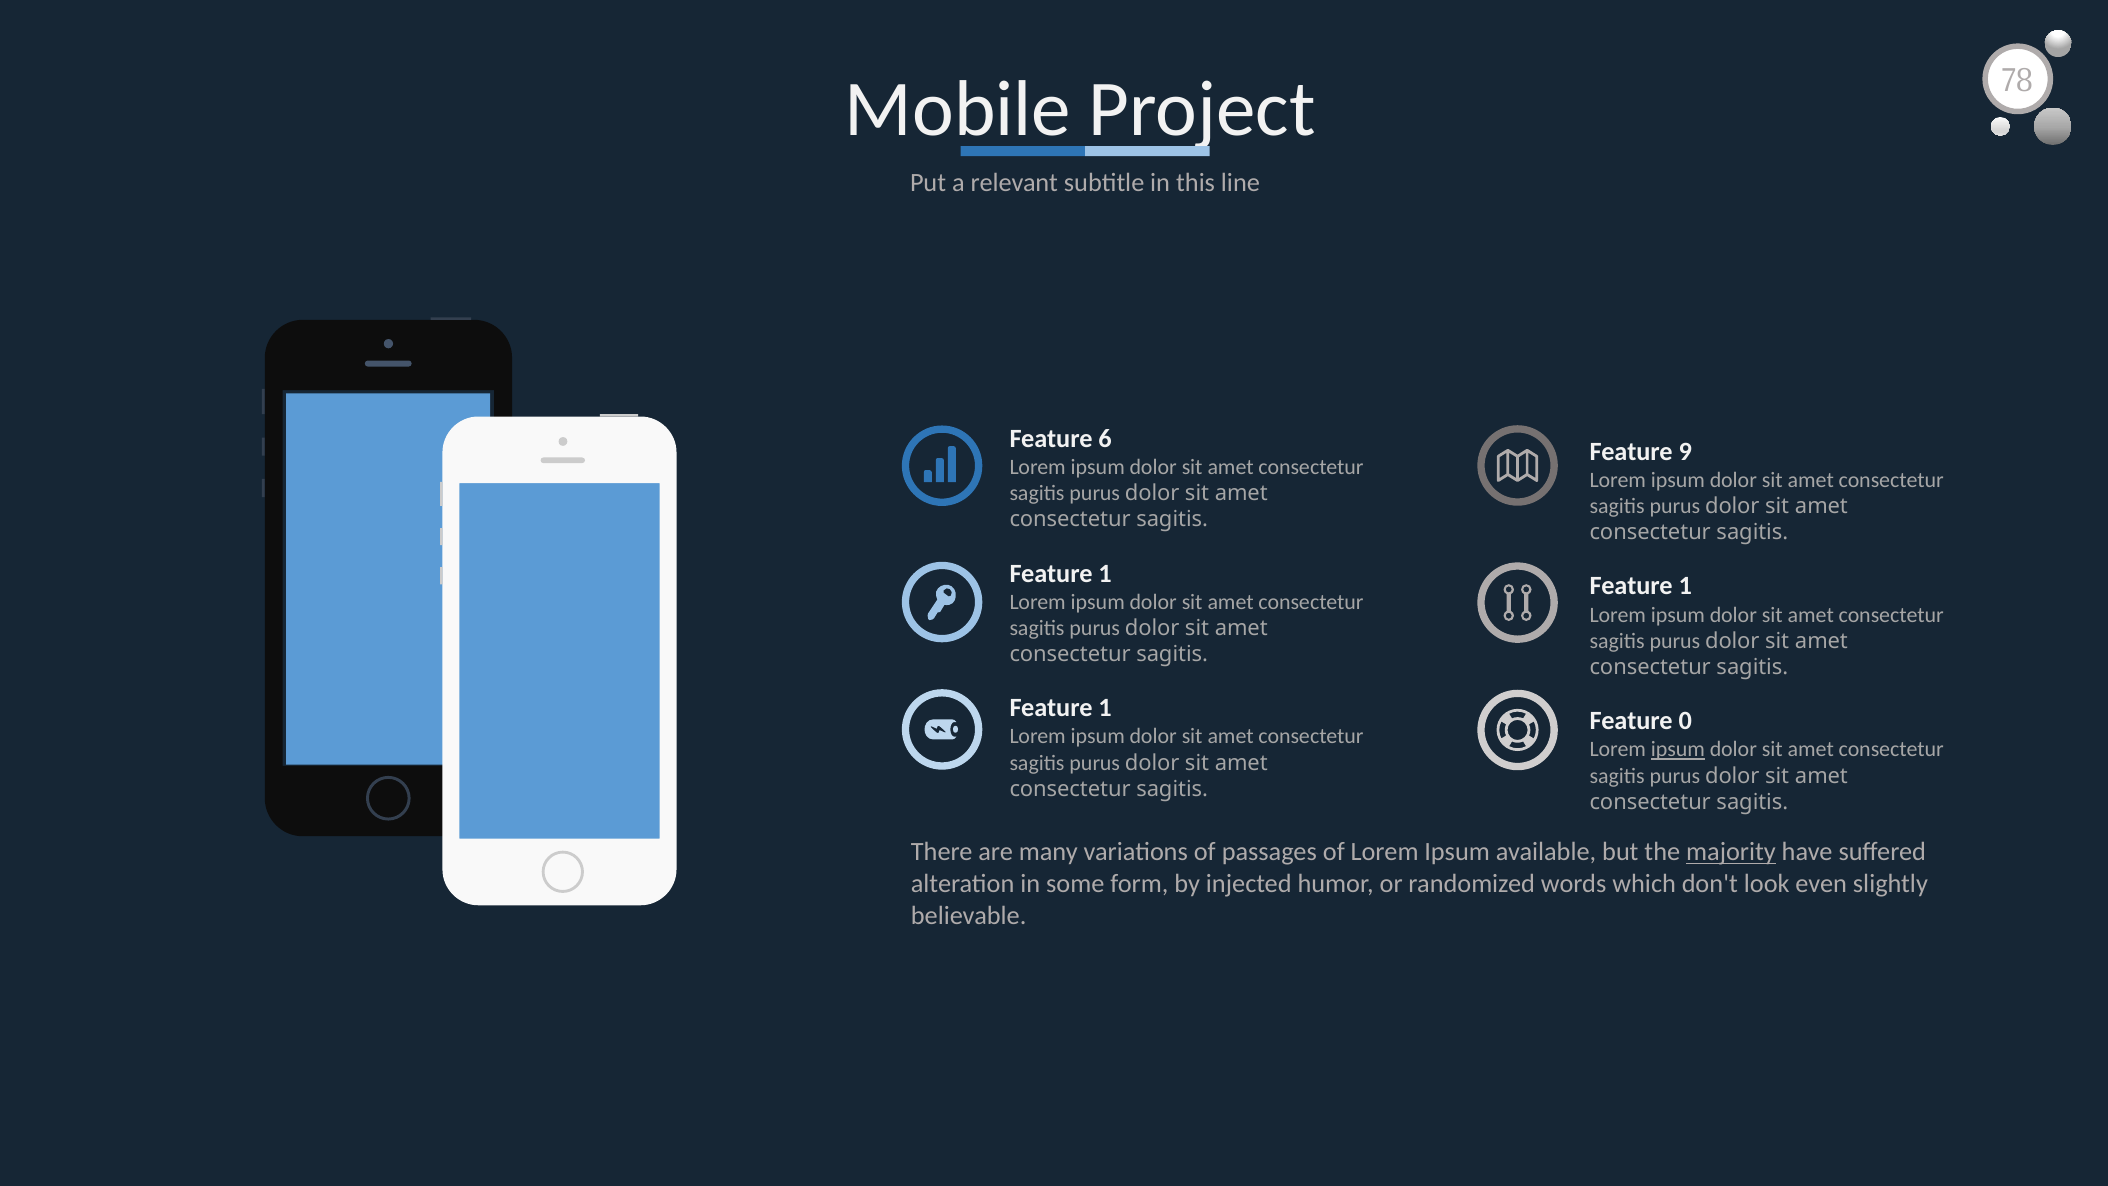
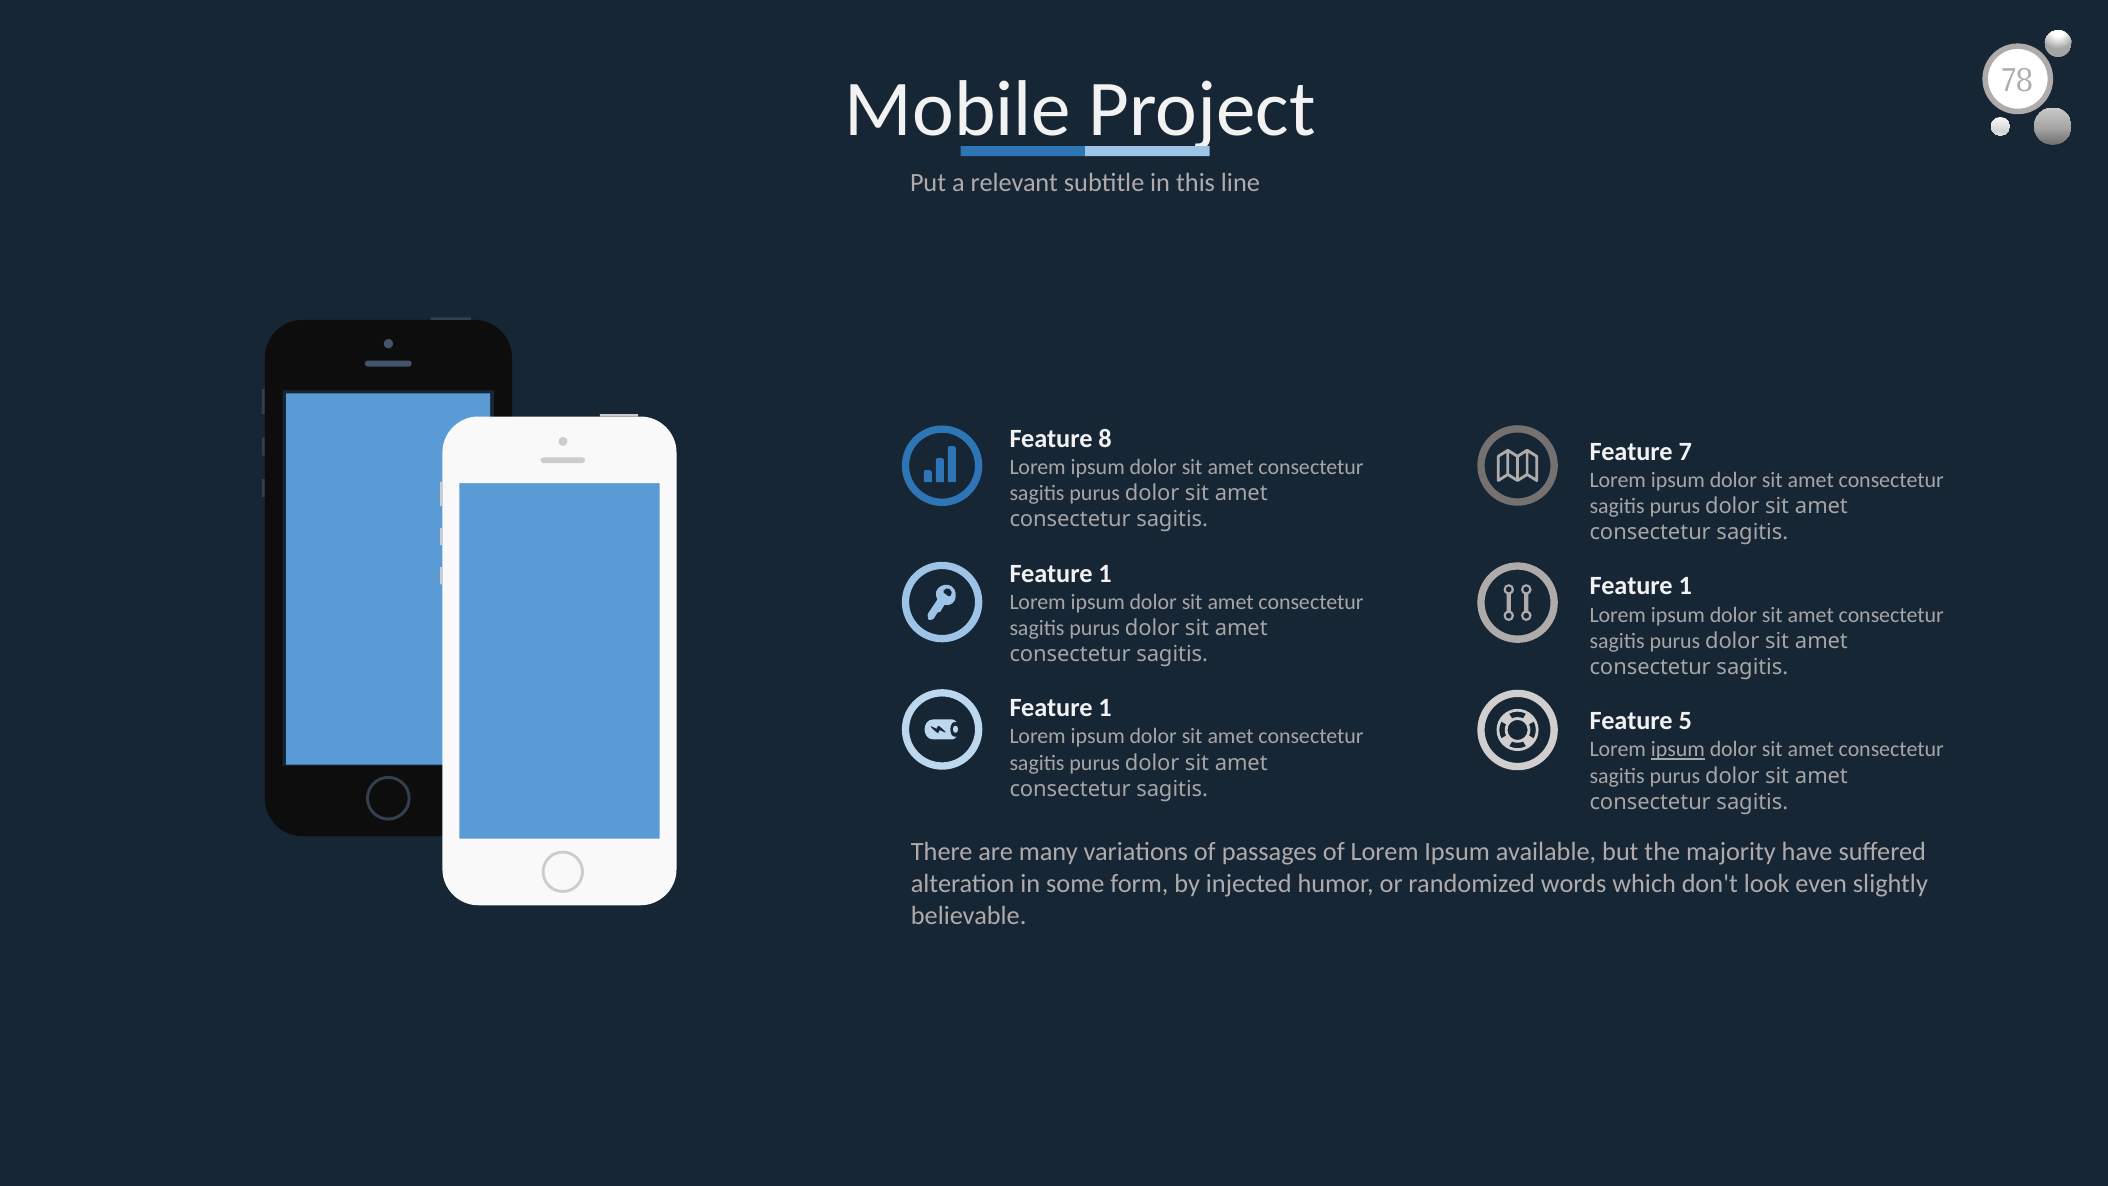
6: 6 -> 8 (1105, 438)
9: 9 -> 7 (1685, 451)
0: 0 -> 5 (1685, 721)
majority underline: present -> none (1731, 852)
